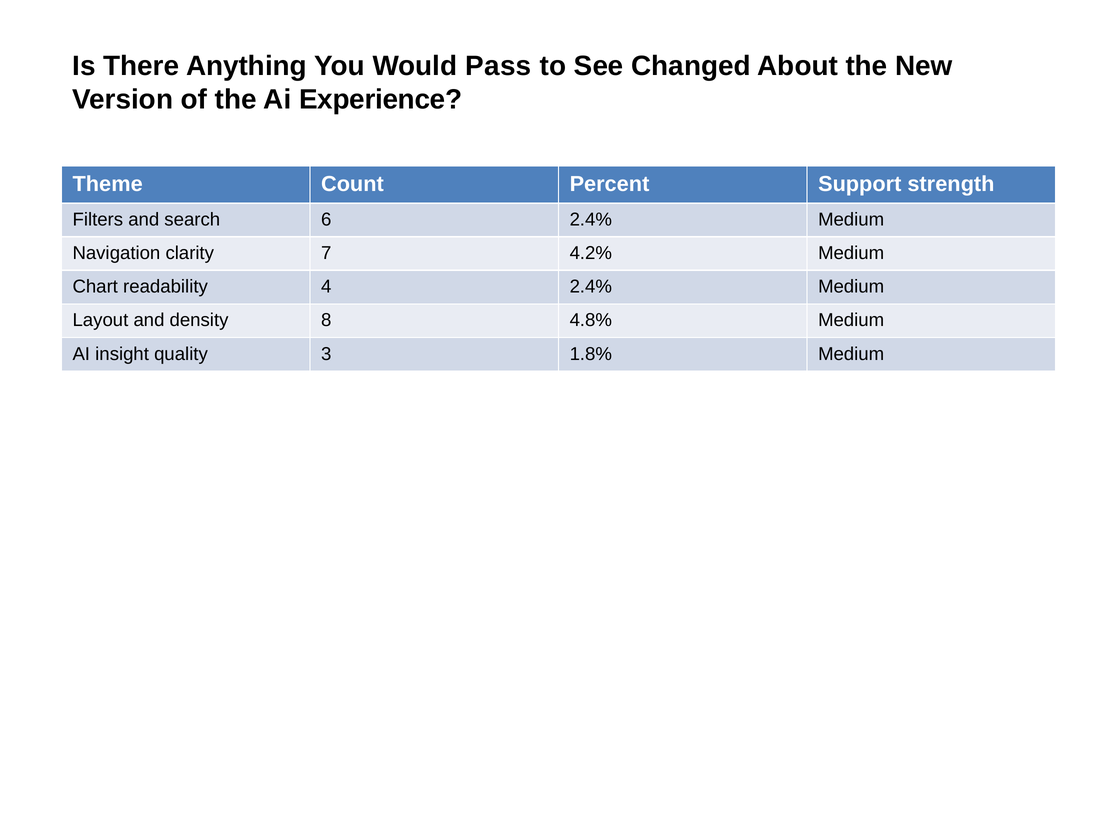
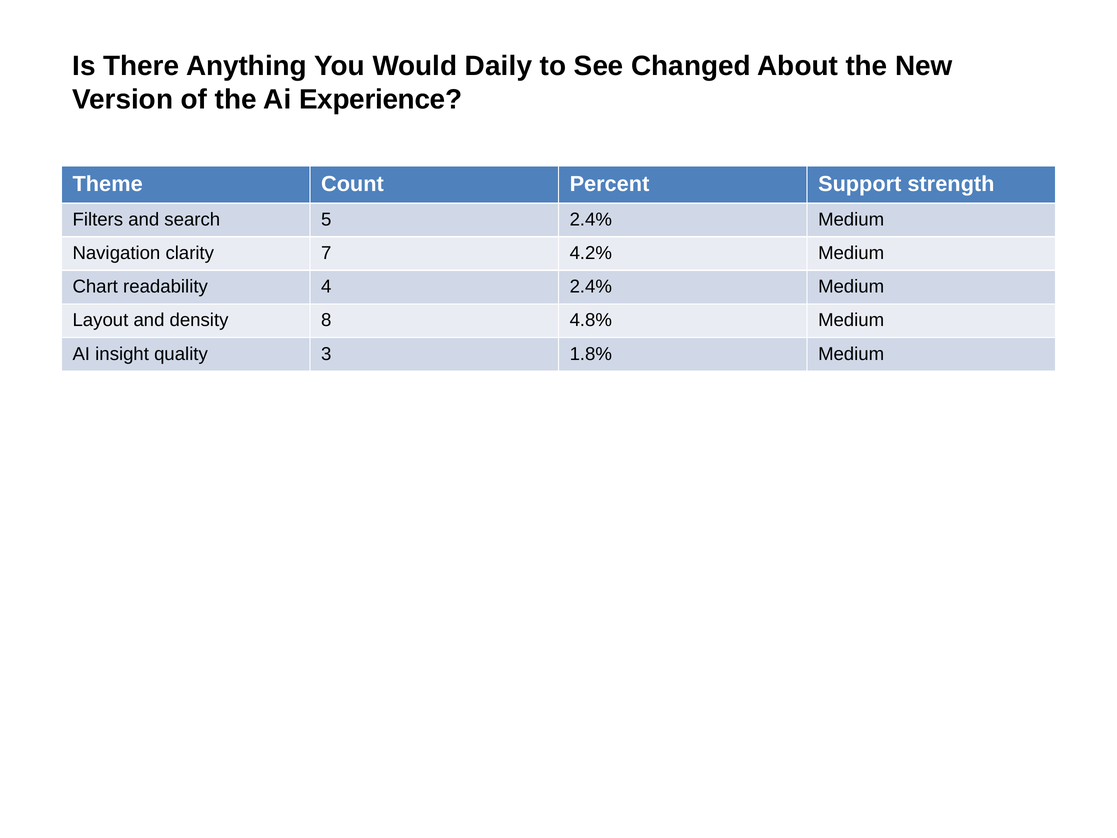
Pass: Pass -> Daily (499, 66)
6: 6 -> 5 (326, 220)
